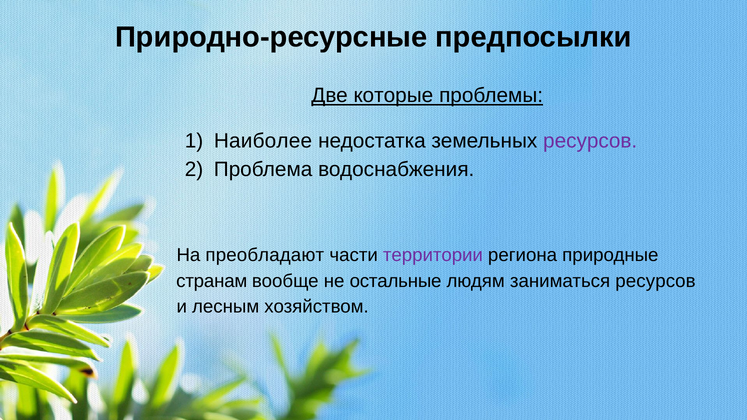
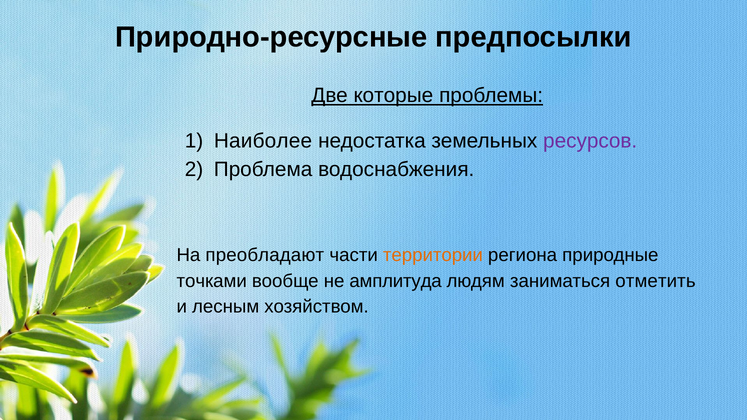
территории colour: purple -> orange (433, 255)
странам: странам -> точками (212, 281)
остальные: остальные -> амплитуда (396, 281)
заниматься ресурсов: ресурсов -> отметить (655, 281)
